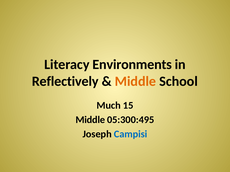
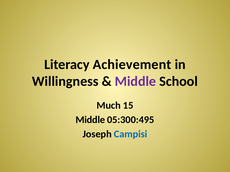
Environments: Environments -> Achievement (132, 65)
Reflectively: Reflectively -> Willingness (65, 81)
Middle colour: orange -> purple (135, 81)
